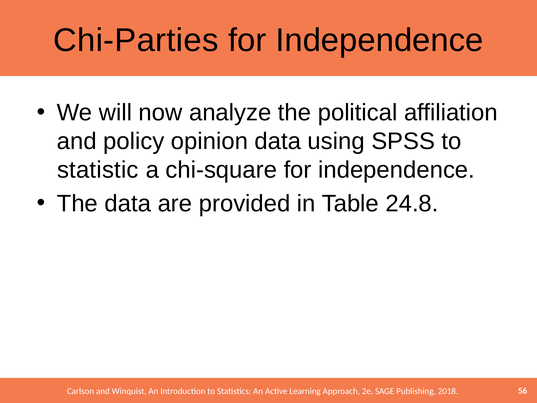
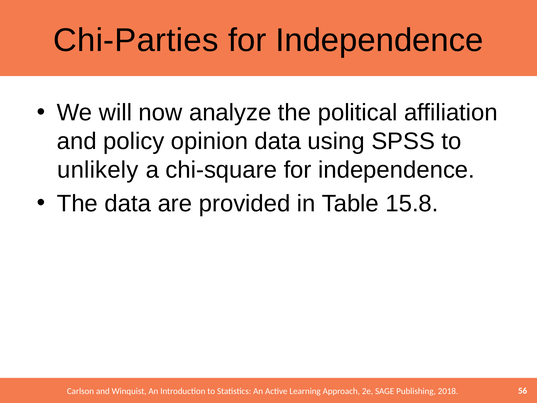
statistic: statistic -> unlikely (98, 170)
24.8: 24.8 -> 15.8 (412, 203)
